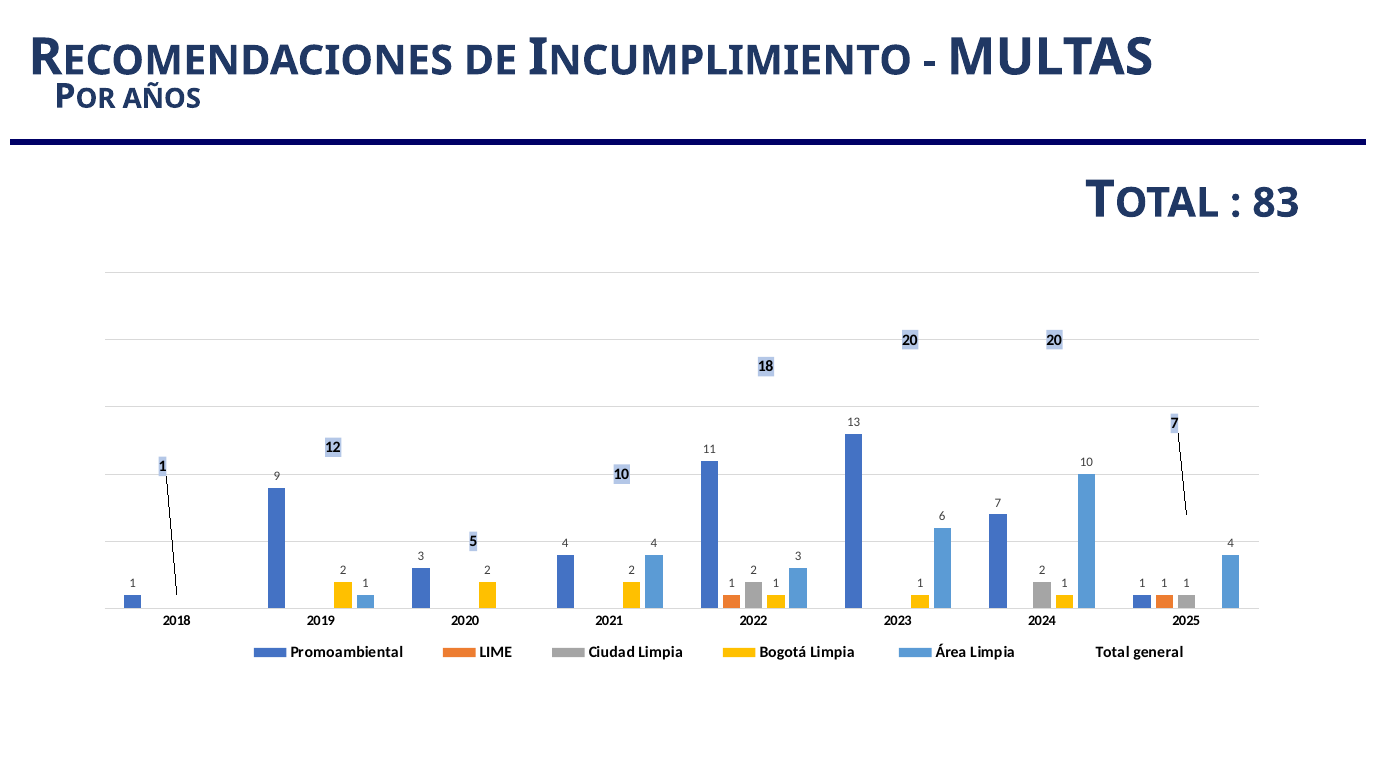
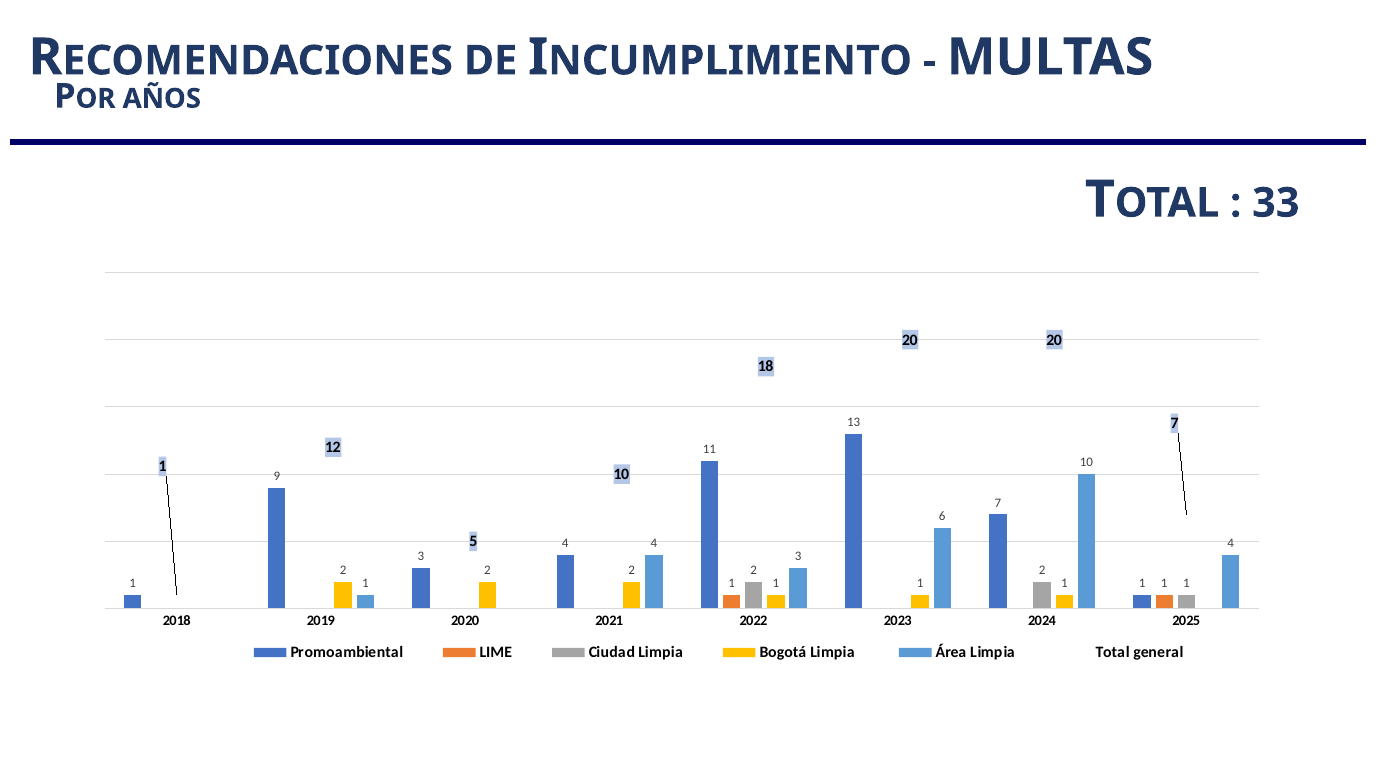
83: 83 -> 33 (1276, 203)
